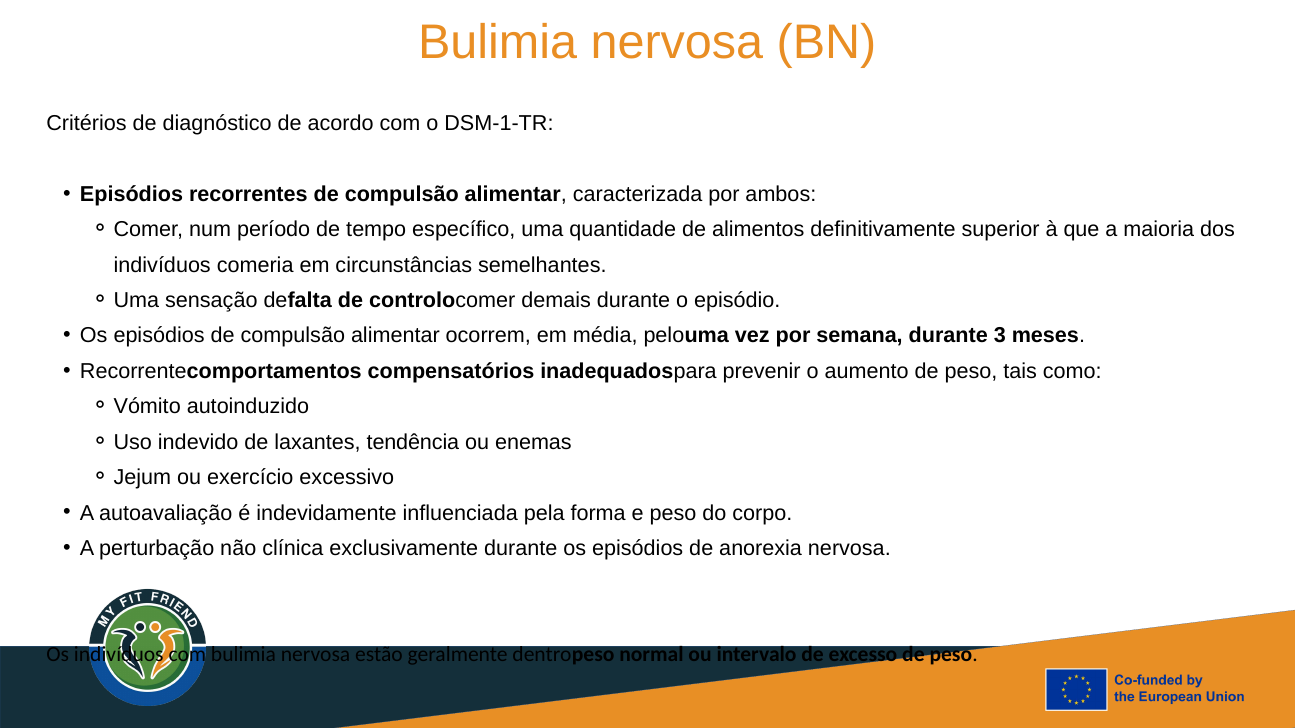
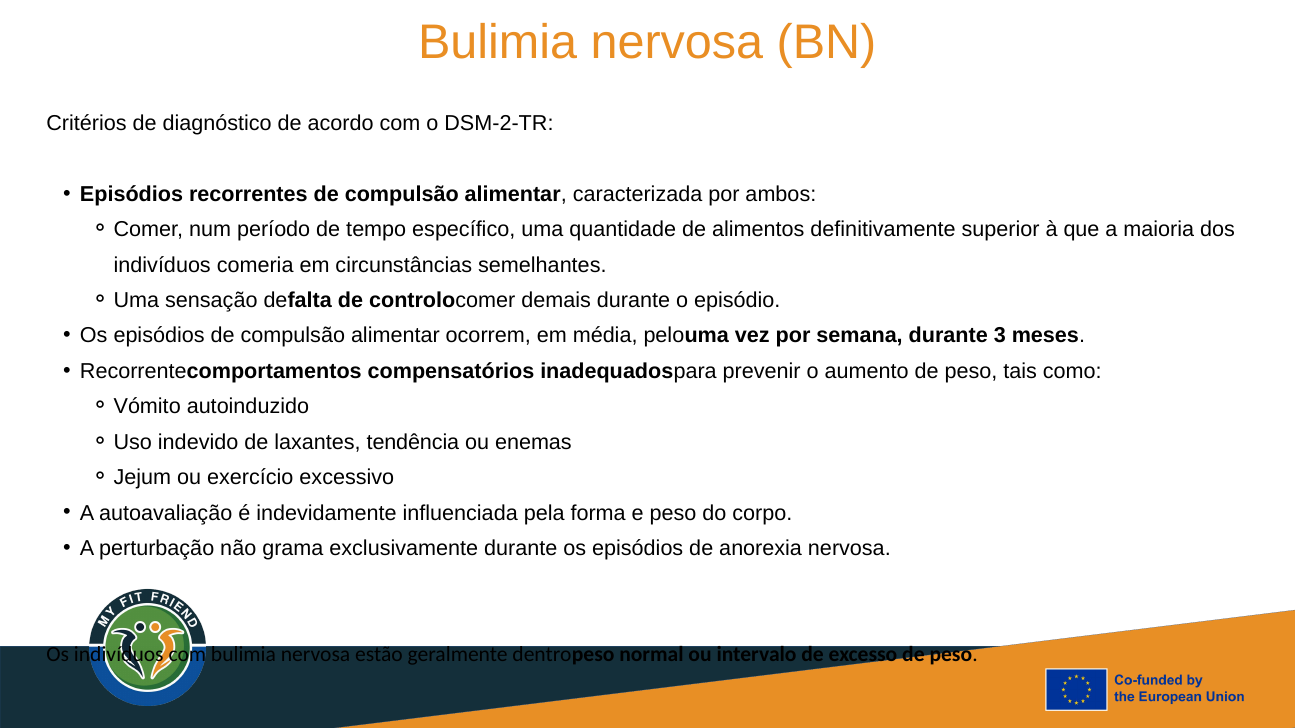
DSM-1-TR: DSM-1-TR -> DSM-2-TR (499, 123)
clínica: clínica -> grama (293, 549)
